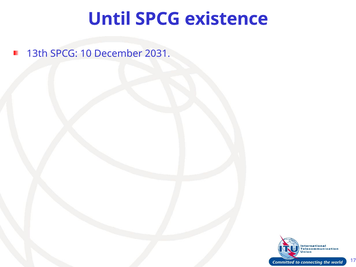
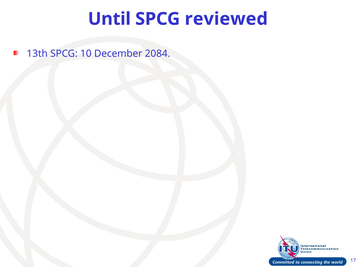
existence: existence -> reviewed (226, 19)
2031: 2031 -> 2084 (158, 54)
